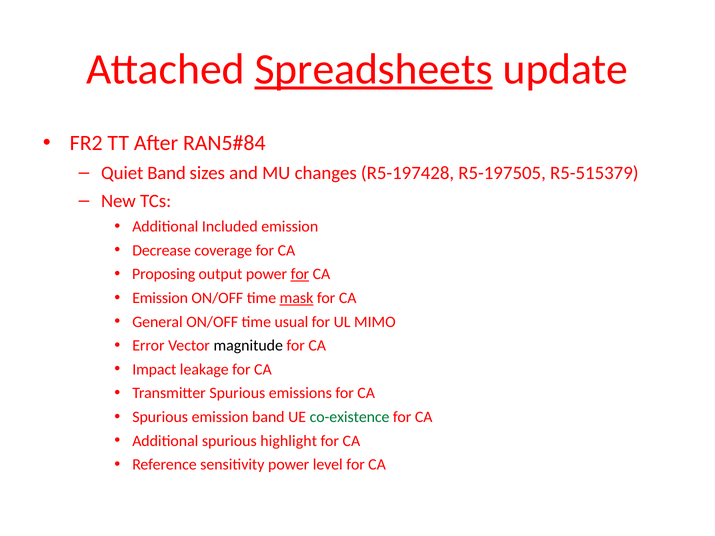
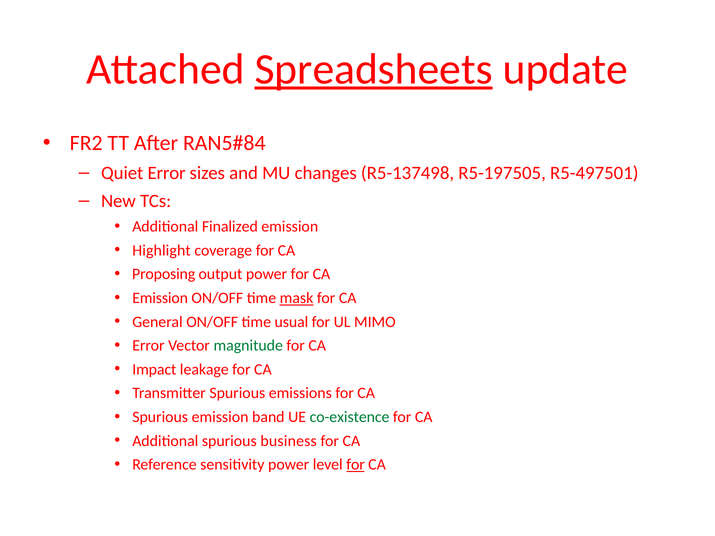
Quiet Band: Band -> Error (167, 173)
R5-197428: R5-197428 -> R5-137498 (408, 173)
R5-515379: R5-515379 -> R5-497501 (594, 173)
Included: Included -> Finalized (230, 227)
Decrease: Decrease -> Highlight (162, 251)
for underline: present -> none (300, 274)
magnitude colour: black -> green (248, 346)
highlight: highlight -> business (289, 441)
for underline: none -> present (356, 465)
